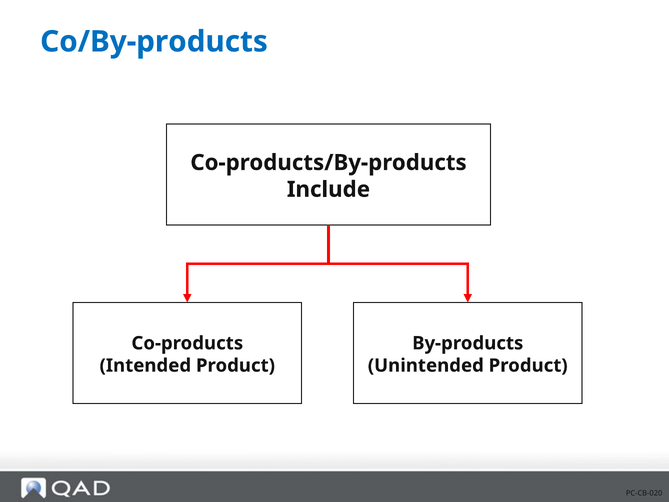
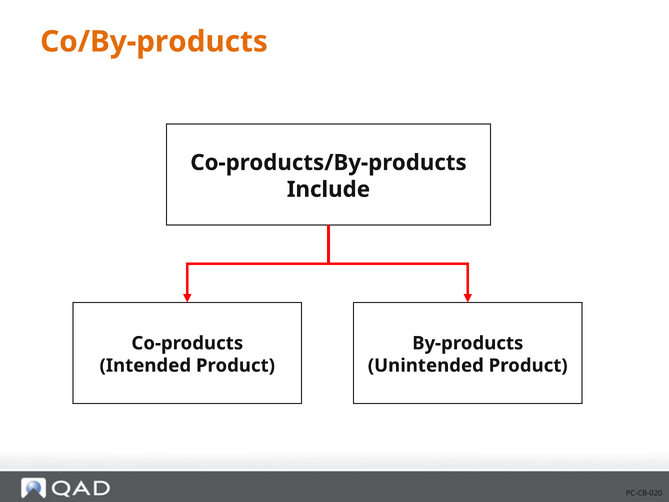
Co/By-products colour: blue -> orange (154, 42)
